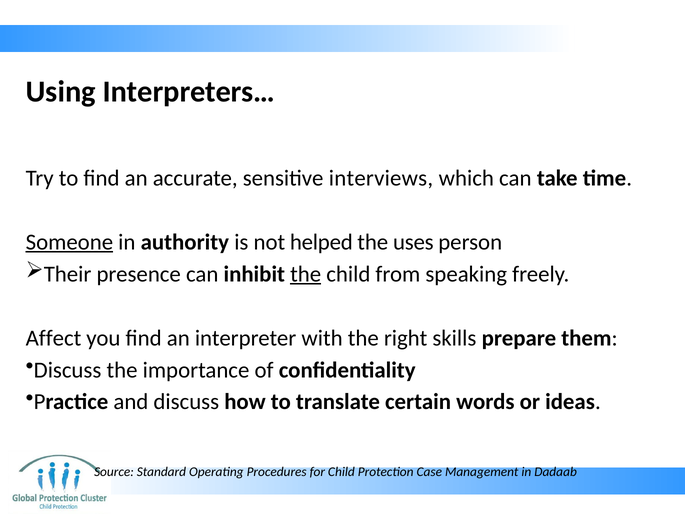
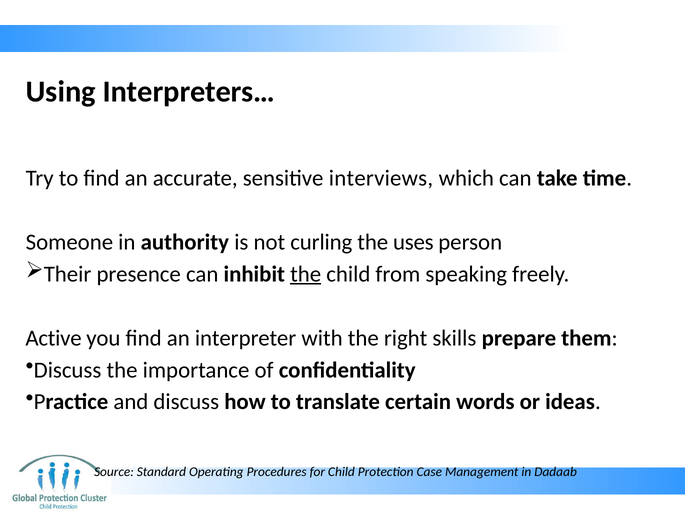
Someone underline: present -> none (69, 242)
helped: helped -> curling (321, 242)
Affect: Affect -> Active (54, 338)
